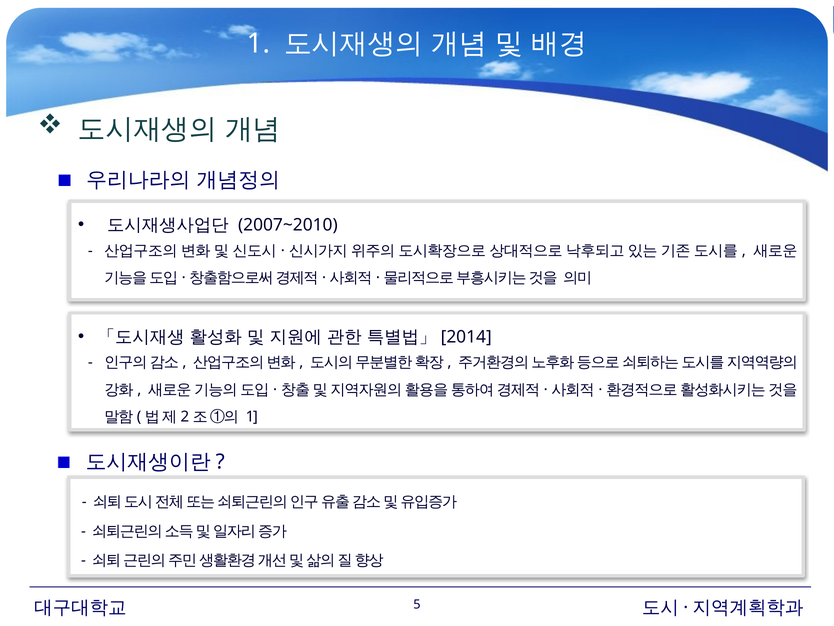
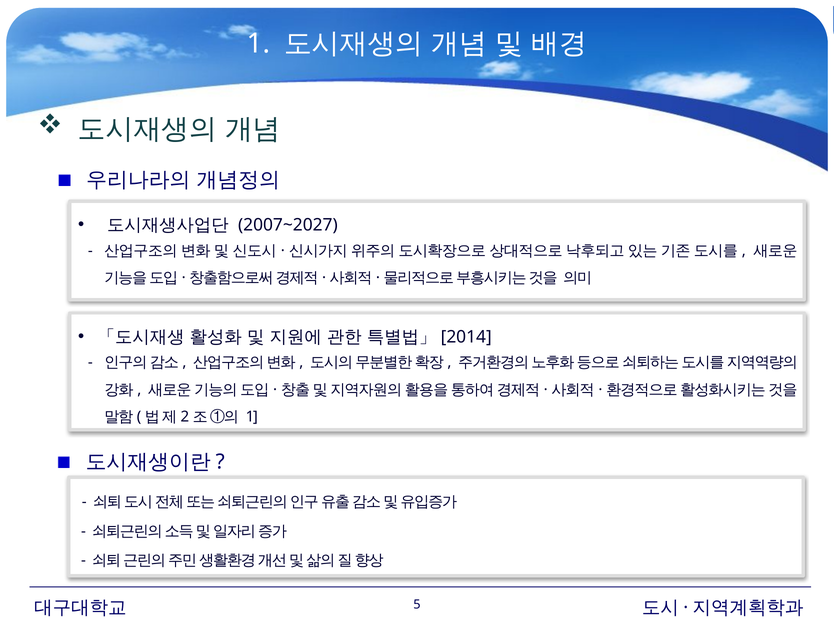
2007~2010: 2007~2010 -> 2007~2027 (288, 225)
